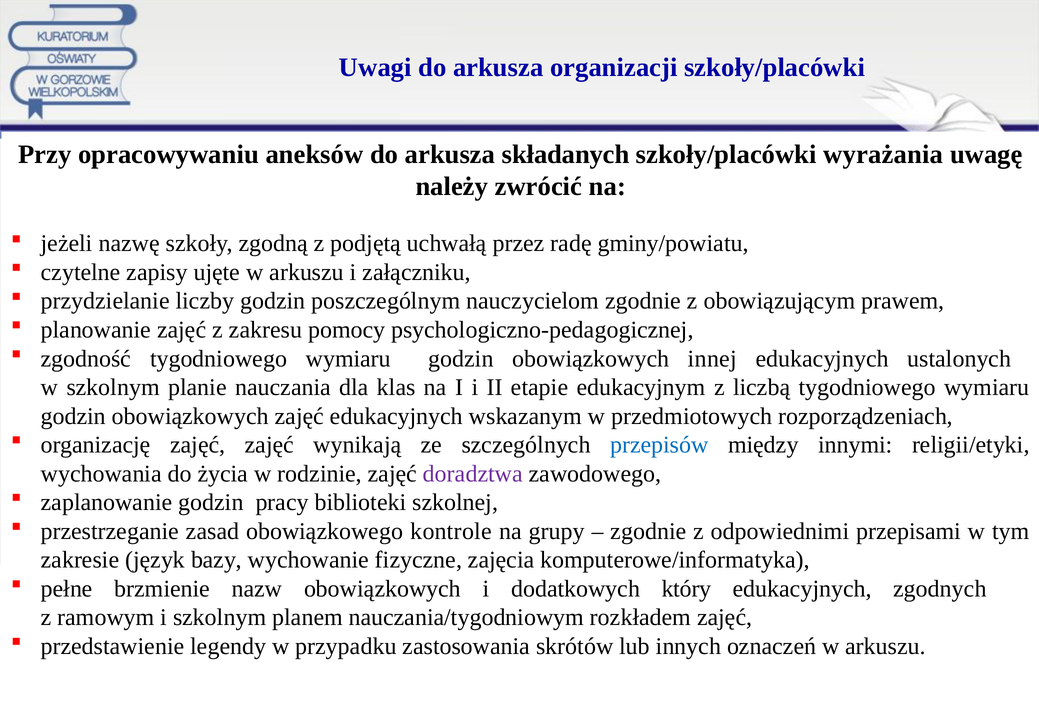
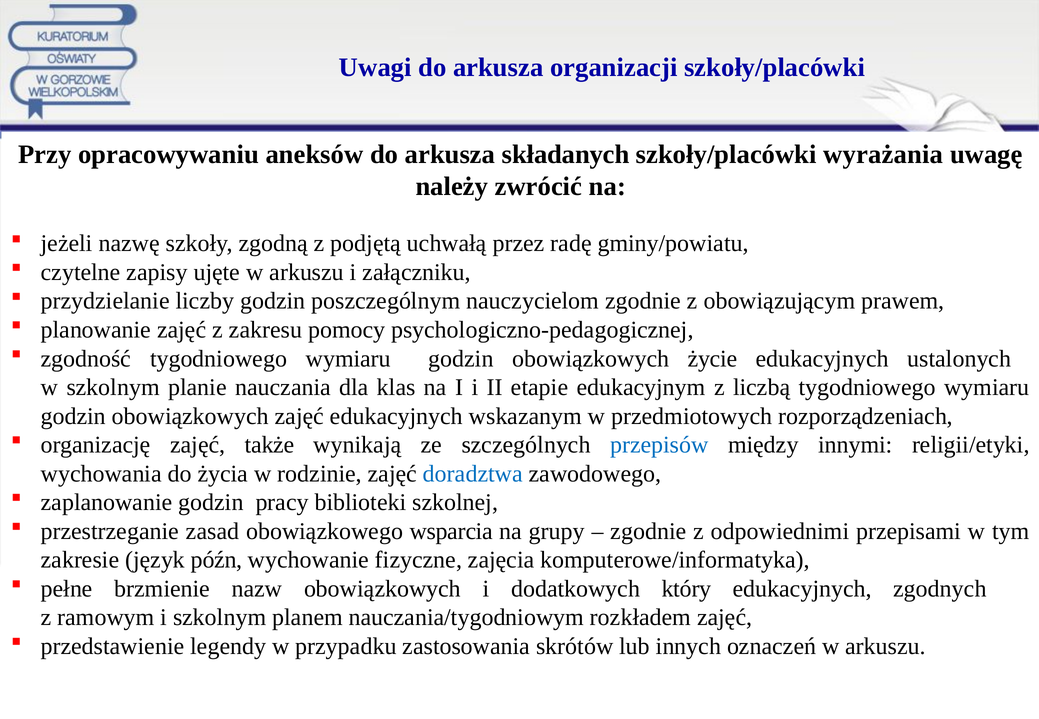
innej: innej -> życie (713, 359)
zajęć zajęć: zajęć -> także (269, 445)
doradztwa colour: purple -> blue (473, 474)
kontrole: kontrole -> wsparcia (451, 531)
bazy: bazy -> późn (217, 560)
